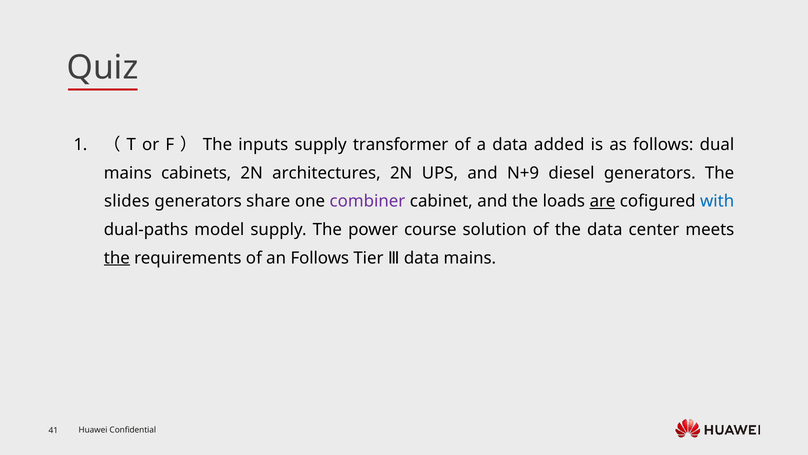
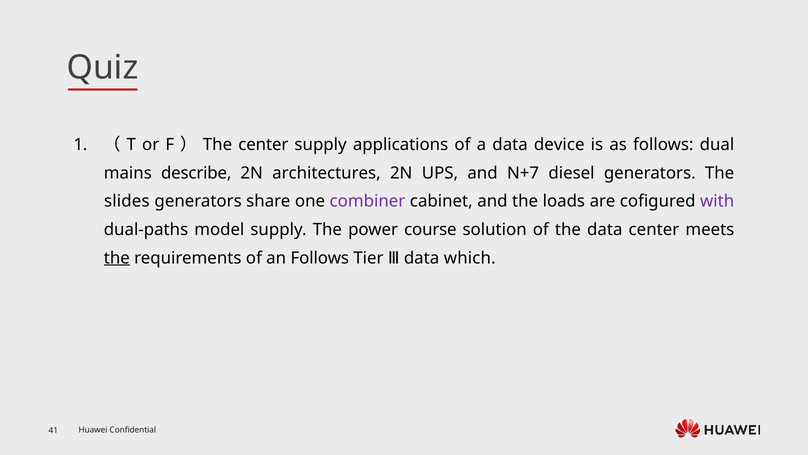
The inputs: inputs -> center (263, 145)
transformer: transformer -> applications (401, 145)
added: added -> device (559, 145)
cabinets: cabinets -> describe (196, 173)
N+9: N+9 -> N+7 (523, 173)
are underline: present -> none (603, 201)
with colour: blue -> purple (717, 201)
data mains: mains -> which (470, 258)
